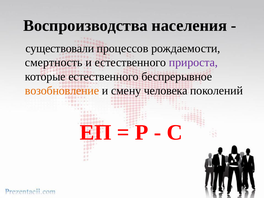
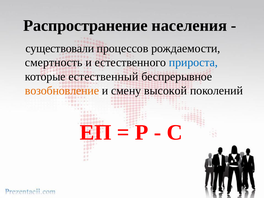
Воспроизводства: Воспроизводства -> Распространение (86, 26)
прироста colour: purple -> blue (193, 62)
которые естественного: естественного -> естественный (103, 77)
человека: человека -> высокой (166, 91)
